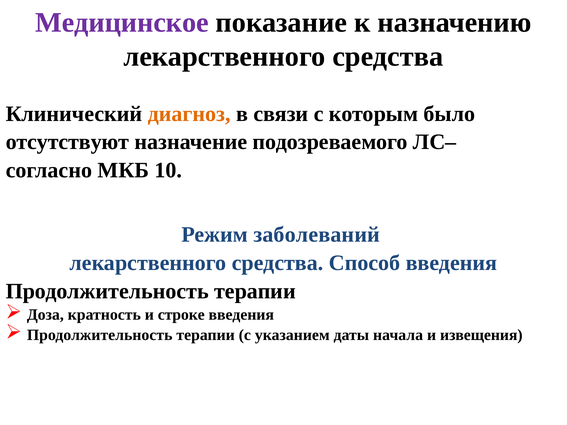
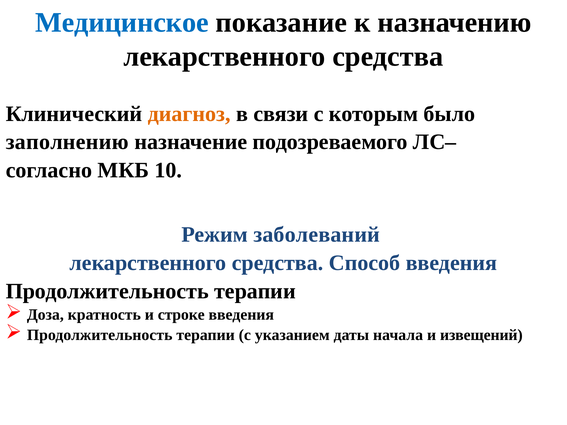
Медицинское colour: purple -> blue (122, 23)
отсутствуют: отсутствуют -> заполнению (67, 142)
извещения: извещения -> извещений (481, 335)
